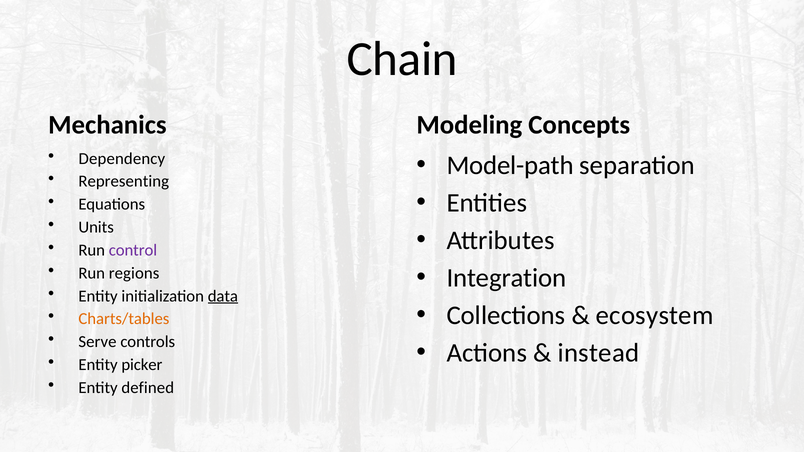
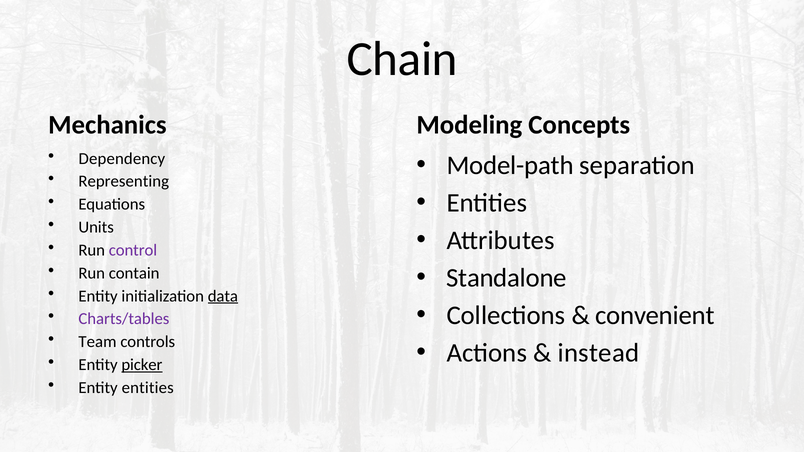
regions: regions -> contain (134, 273)
Integration: Integration -> Standalone (507, 278)
ecosystem: ecosystem -> convenient (655, 315)
Charts/tables colour: orange -> purple (124, 319)
Serve: Serve -> Team (97, 342)
picker underline: none -> present (142, 365)
Entity defined: defined -> entities (148, 388)
